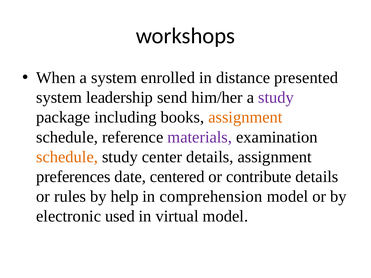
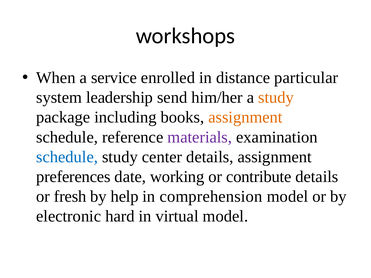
a system: system -> service (114, 78)
presented: presented -> particular (306, 78)
study colour: purple -> orange (276, 98)
schedule colour: orange -> blue (67, 157)
centered: centered -> working (177, 177)
rules: rules -> fresh (70, 197)
used: used -> hard (120, 216)
